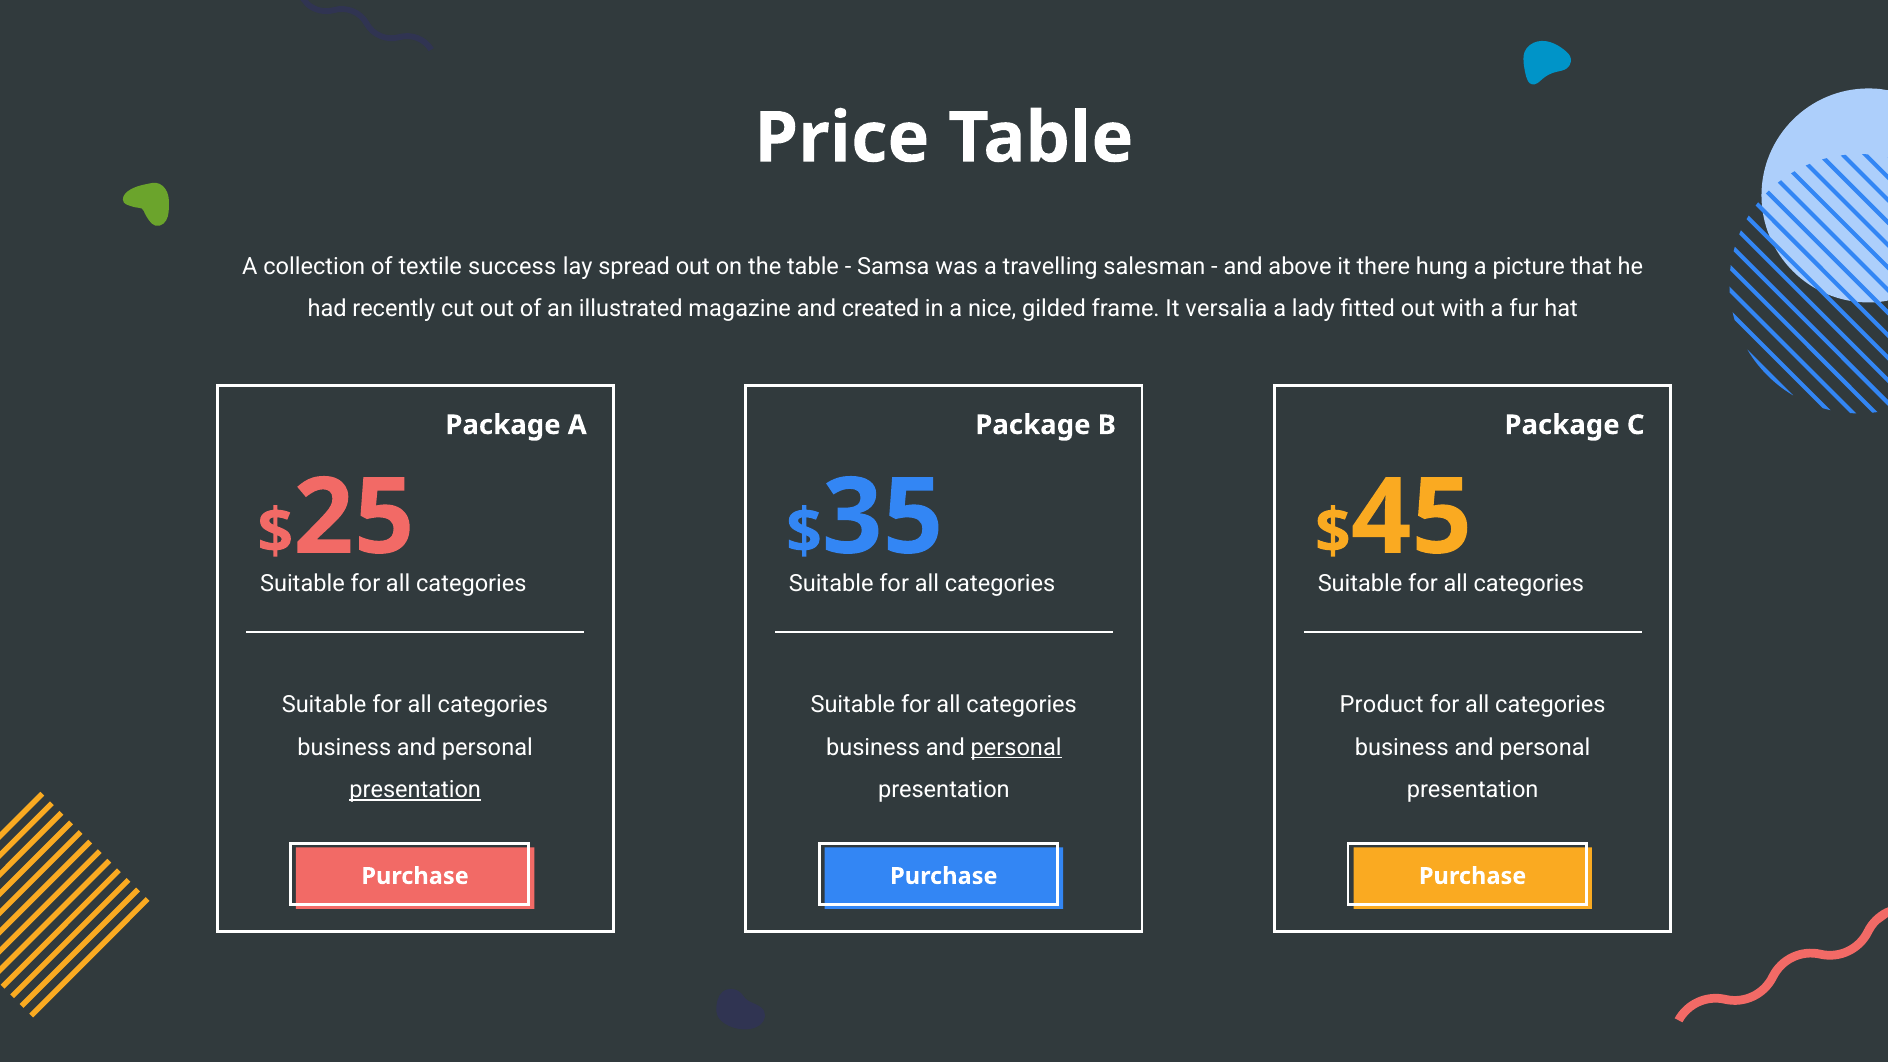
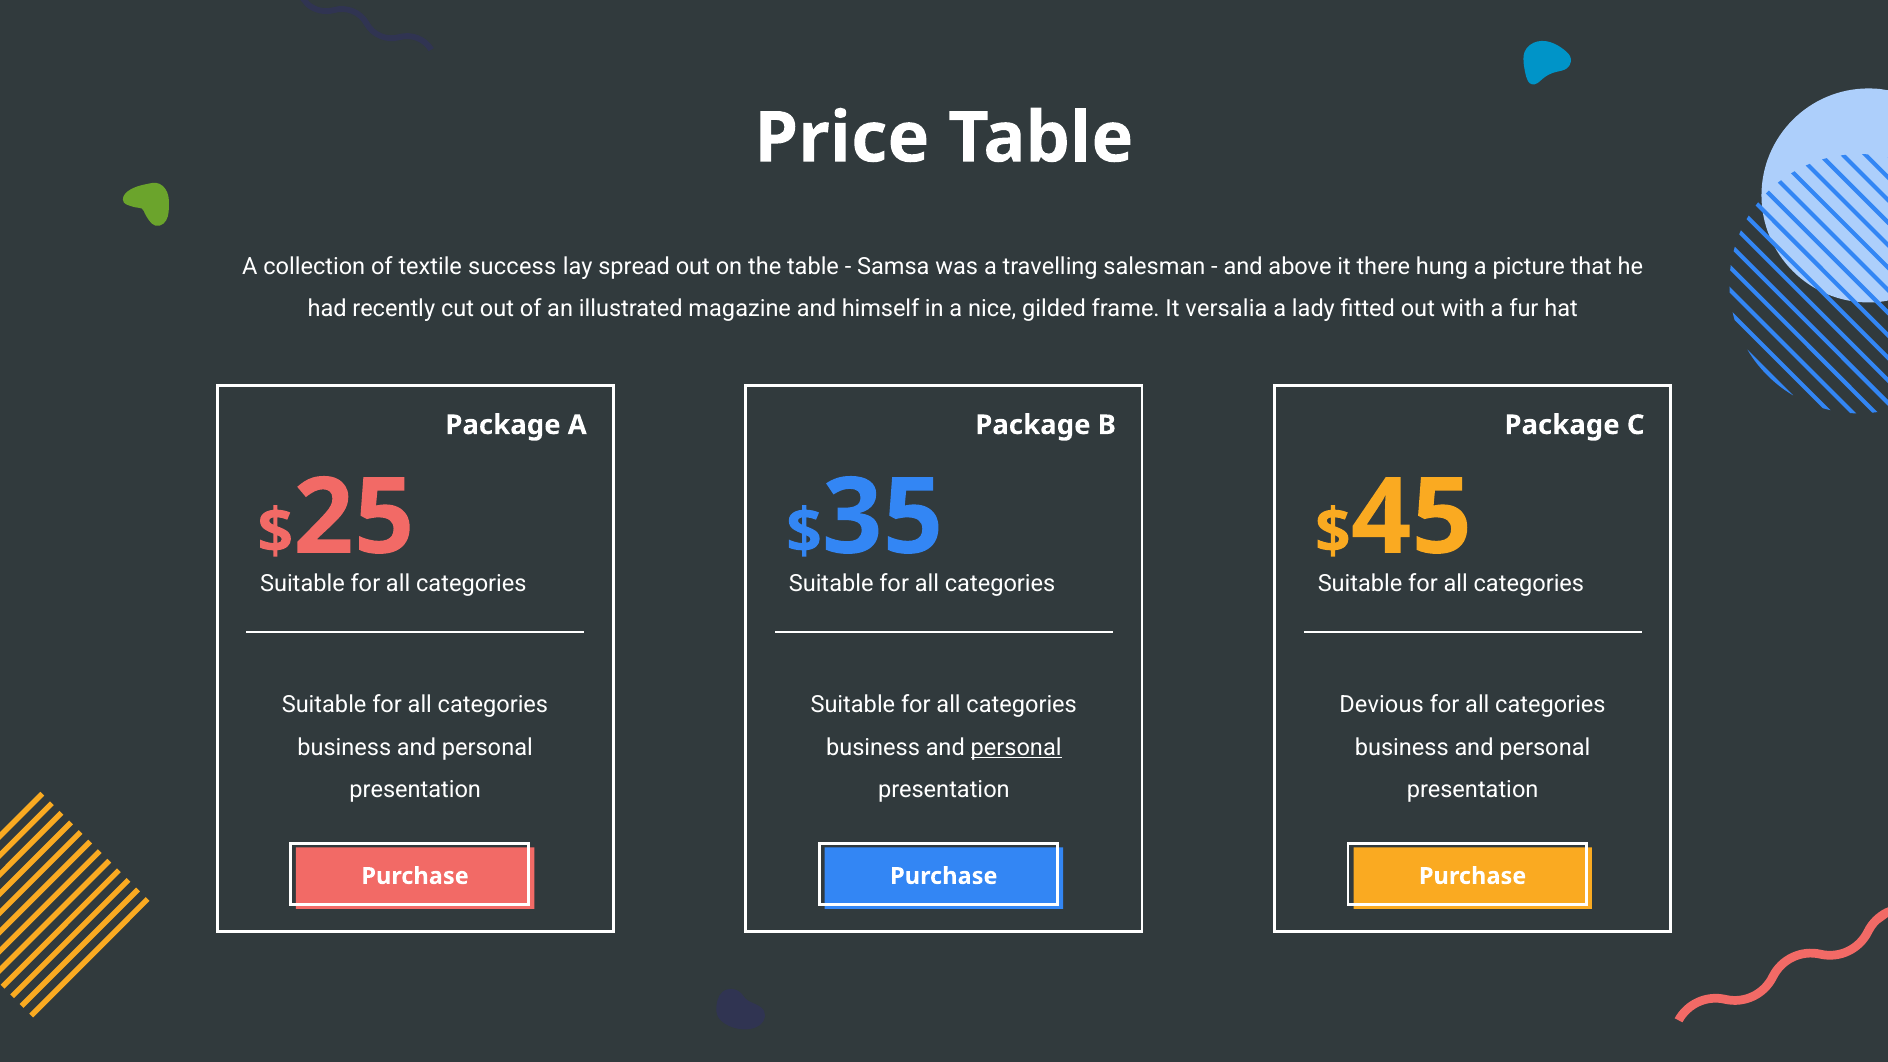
created: created -> himself (881, 309)
Product: Product -> Devious (1382, 705)
presentation underline: present -> none (415, 790)
